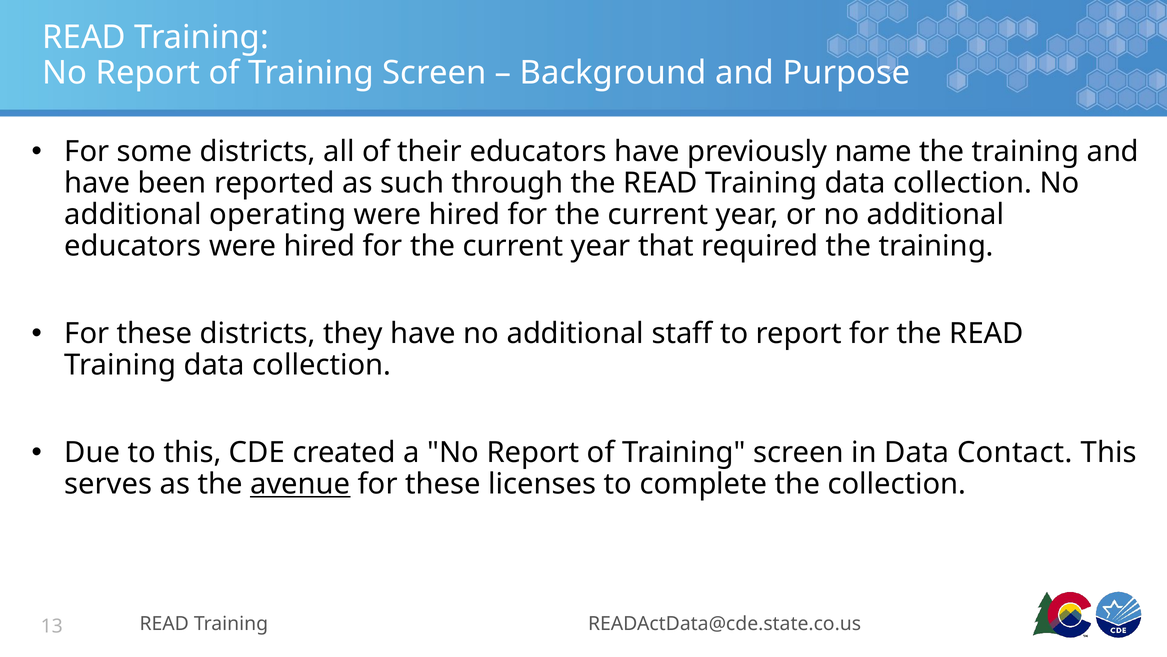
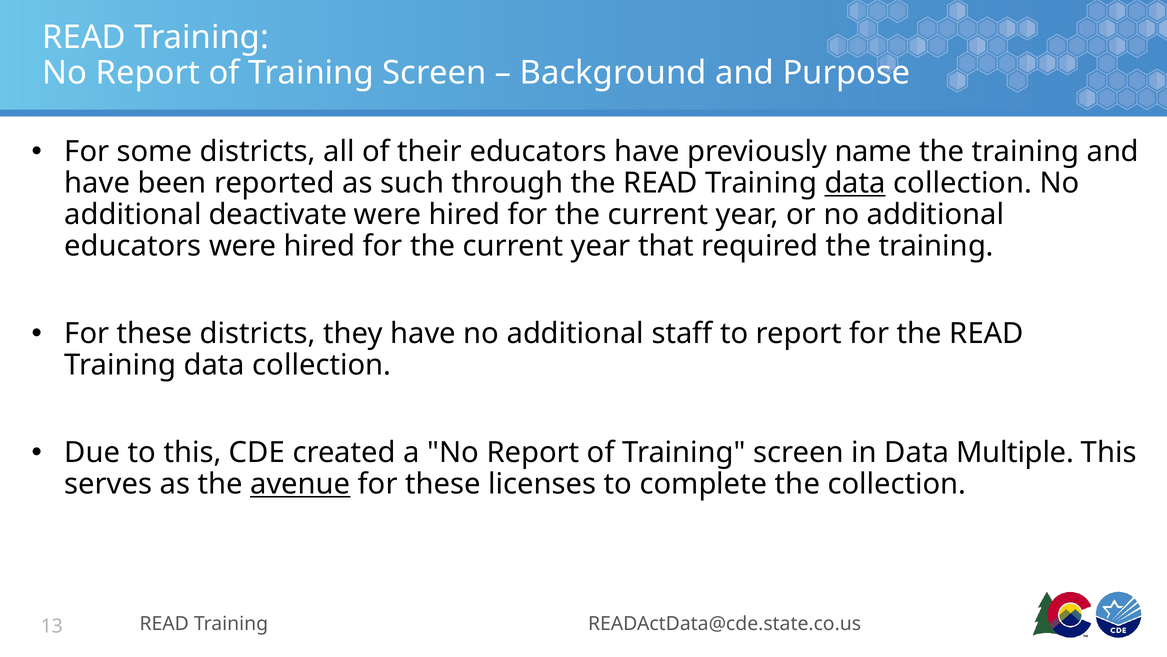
data underline: none -> present (855, 183)
operating: operating -> deactivate (278, 215)
Contact: Contact -> Multiple (1015, 452)
